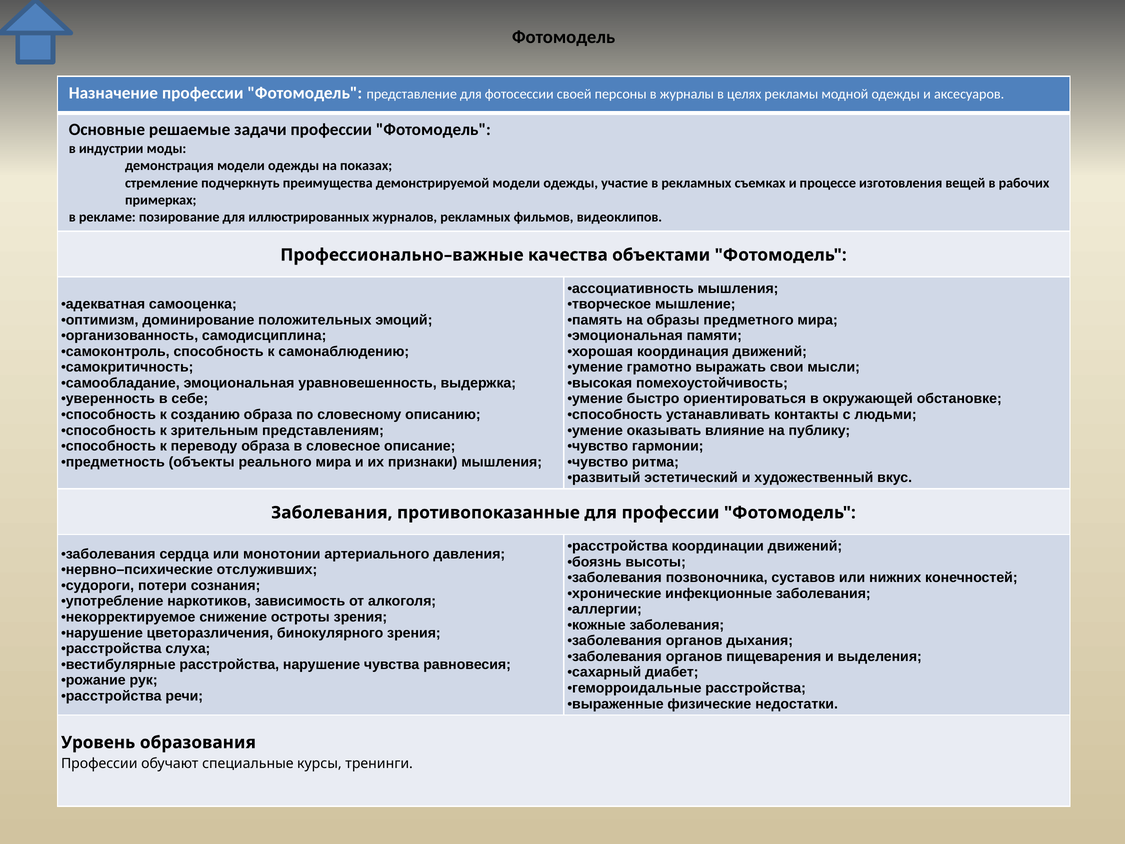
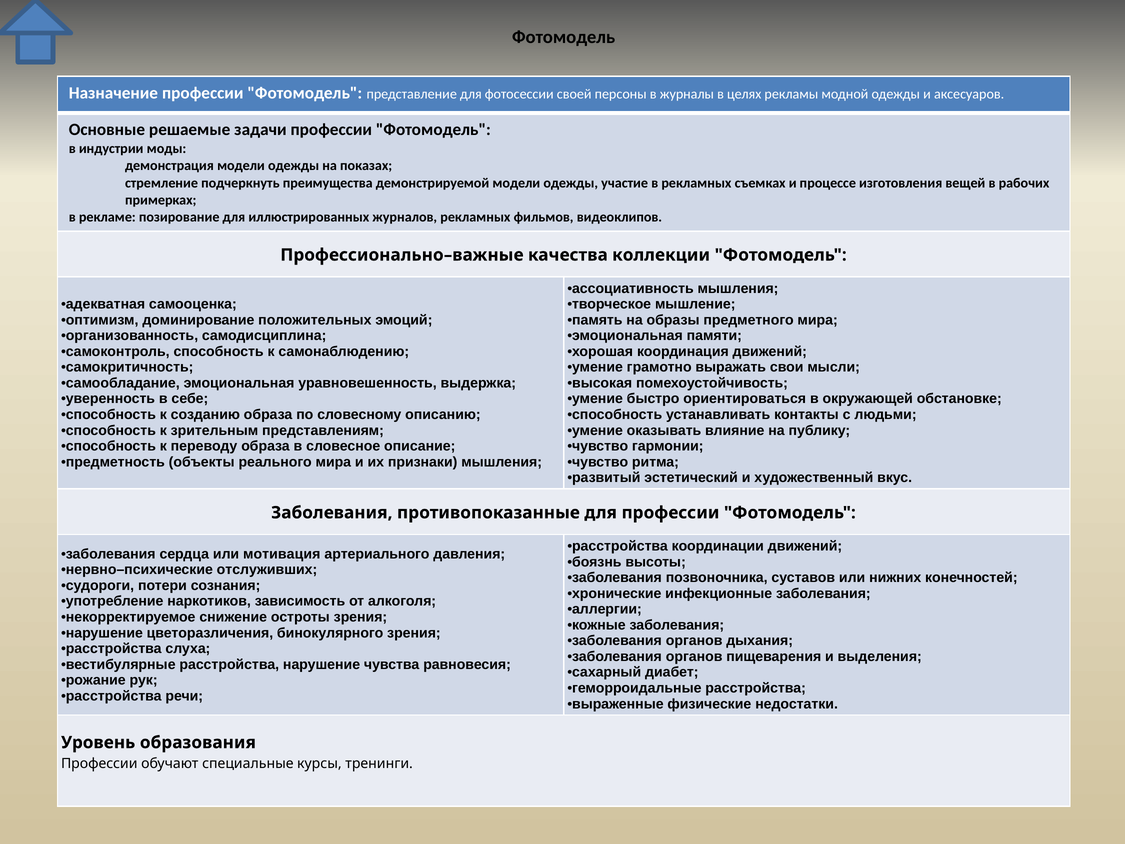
объектами: объектами -> коллекции (661, 255)
монотонии: монотонии -> мотивация (282, 554)
